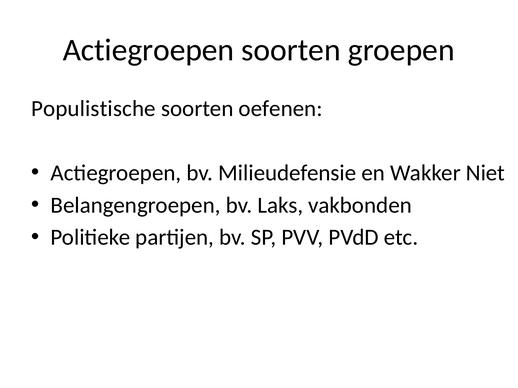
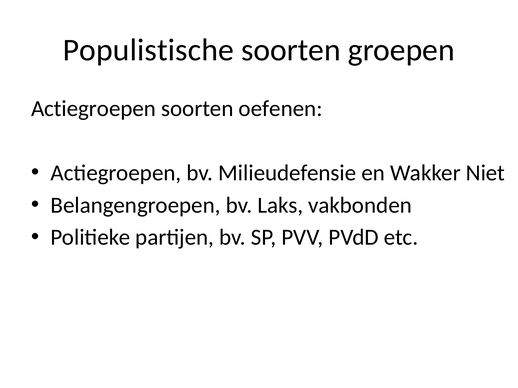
Actiegroepen: Actiegroepen -> Populistische (148, 50)
Populistische: Populistische -> Actiegroepen (94, 109)
